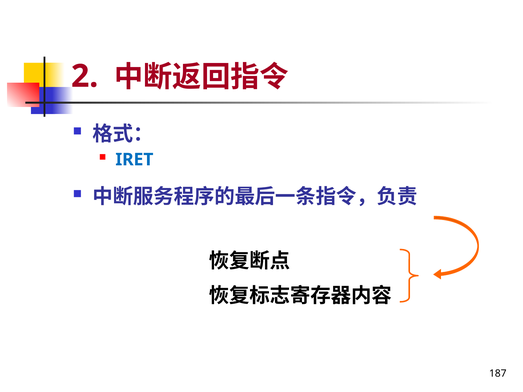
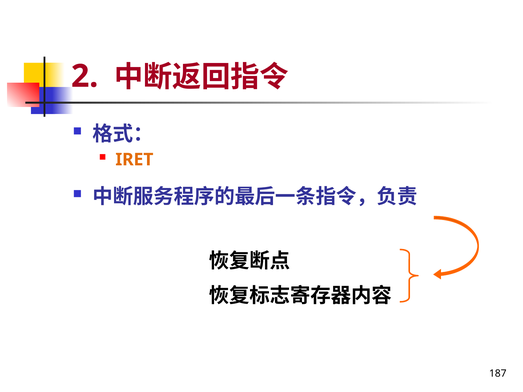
IRET colour: blue -> orange (134, 160)
